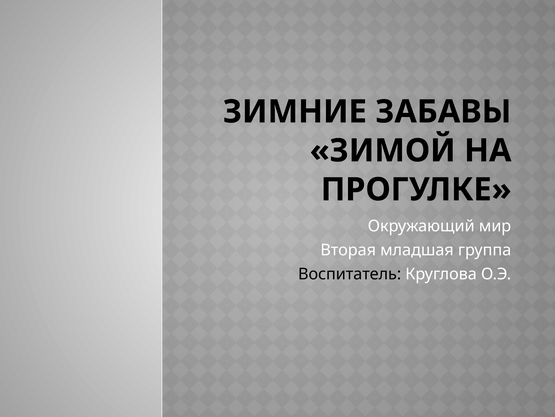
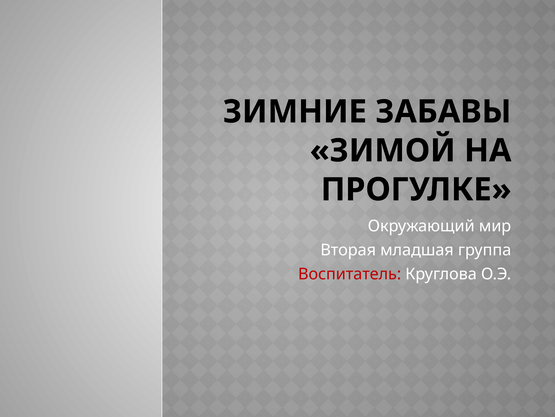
Воспитатель colour: black -> red (350, 274)
